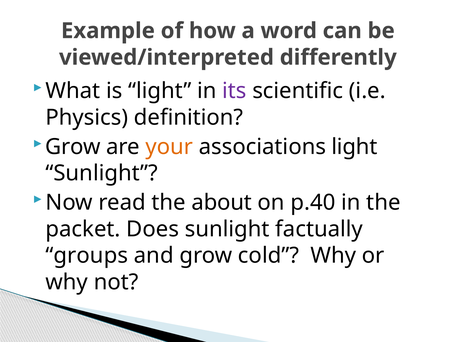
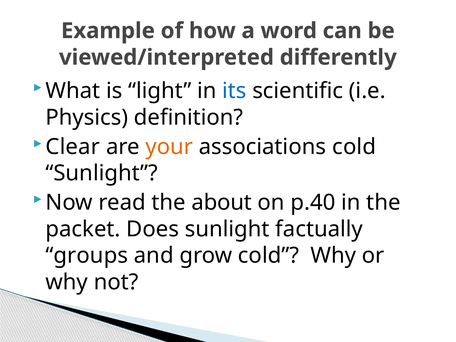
its colour: purple -> blue (234, 91)
Grow: Grow -> Clear (73, 147)
associations light: light -> cold (354, 147)
